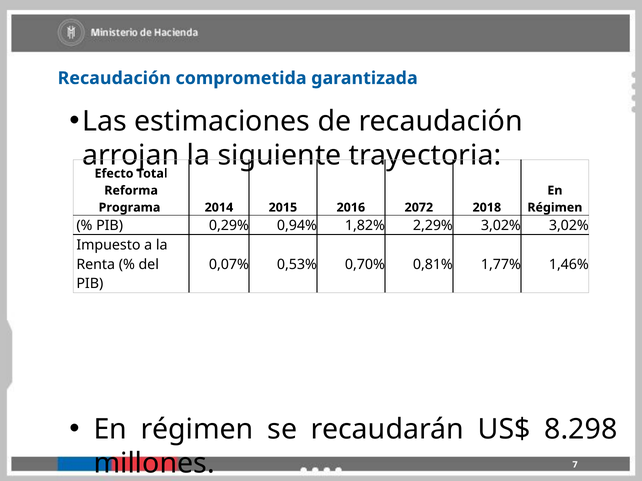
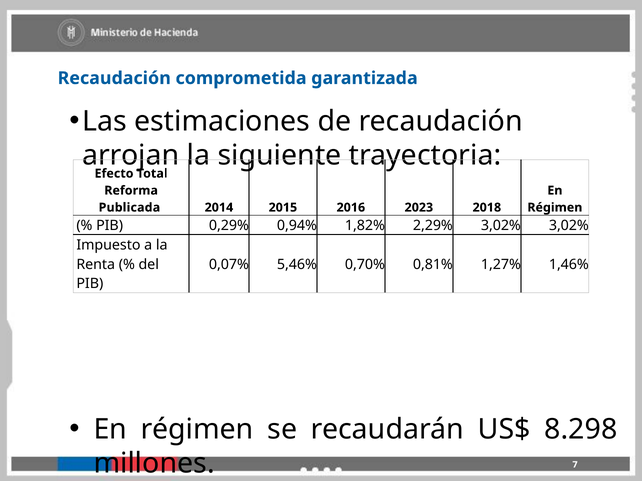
Programa: Programa -> Publicada (129, 208)
2072: 2072 -> 2023 (419, 208)
0,53%: 0,53% -> 5,46% (297, 265)
1,77%: 1,77% -> 1,27% (501, 265)
